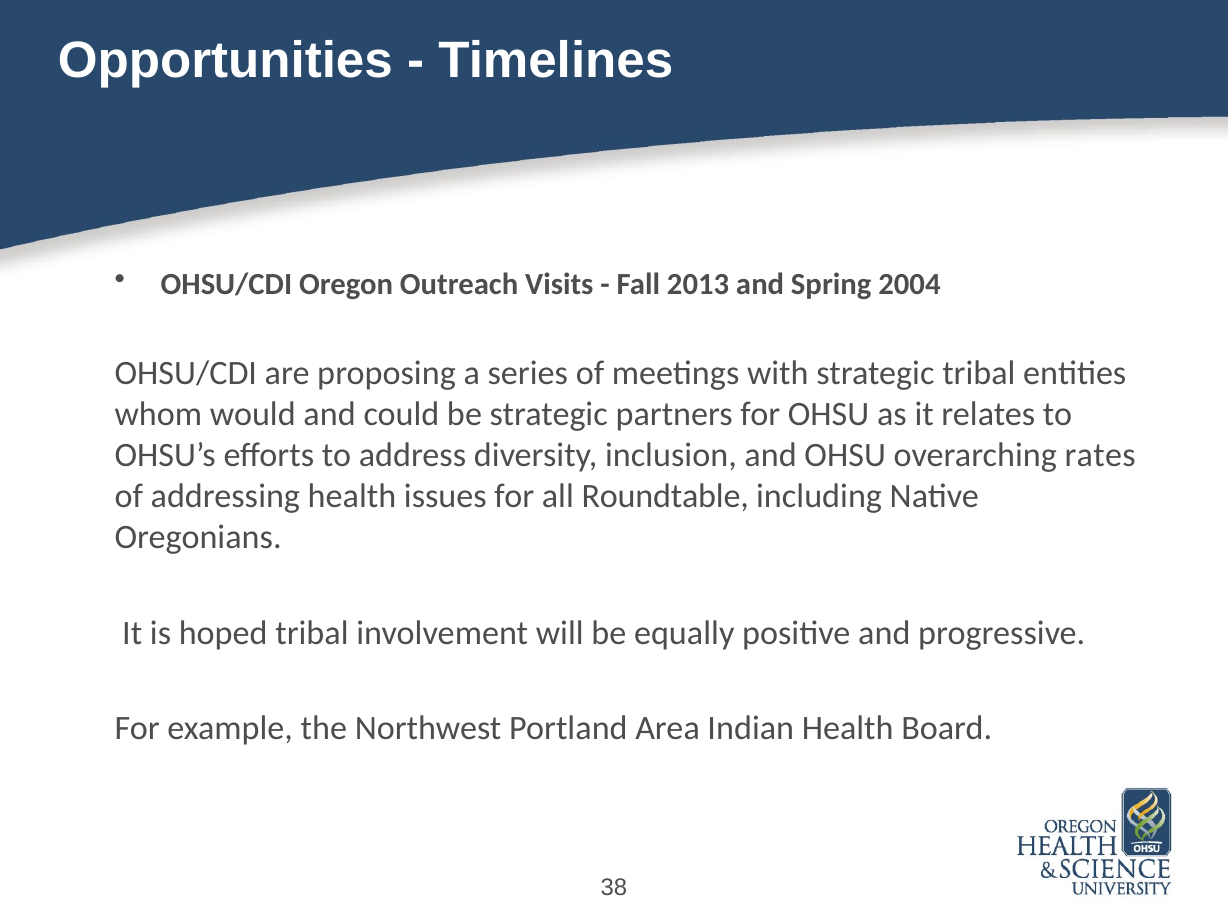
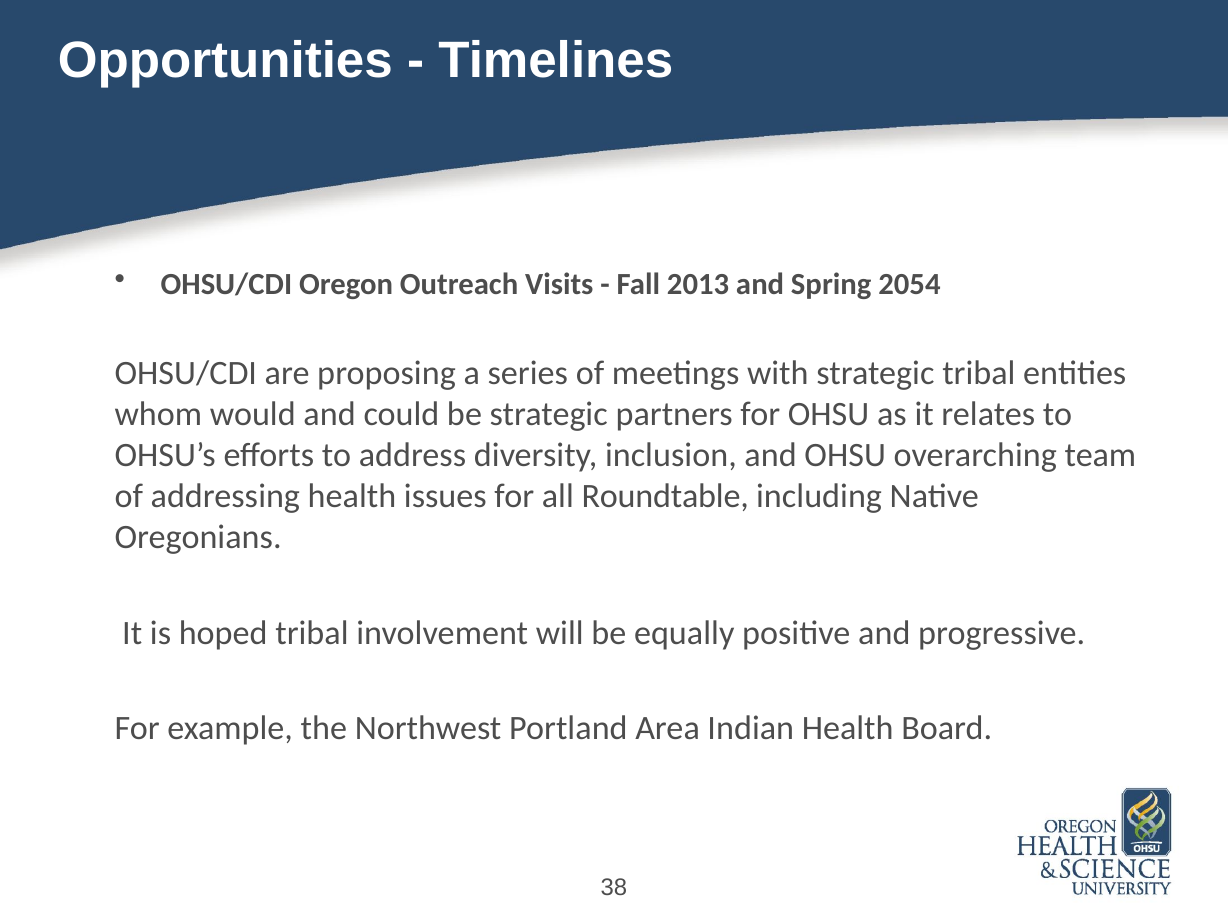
2004: 2004 -> 2054 (909, 285)
rates: rates -> team (1100, 455)
